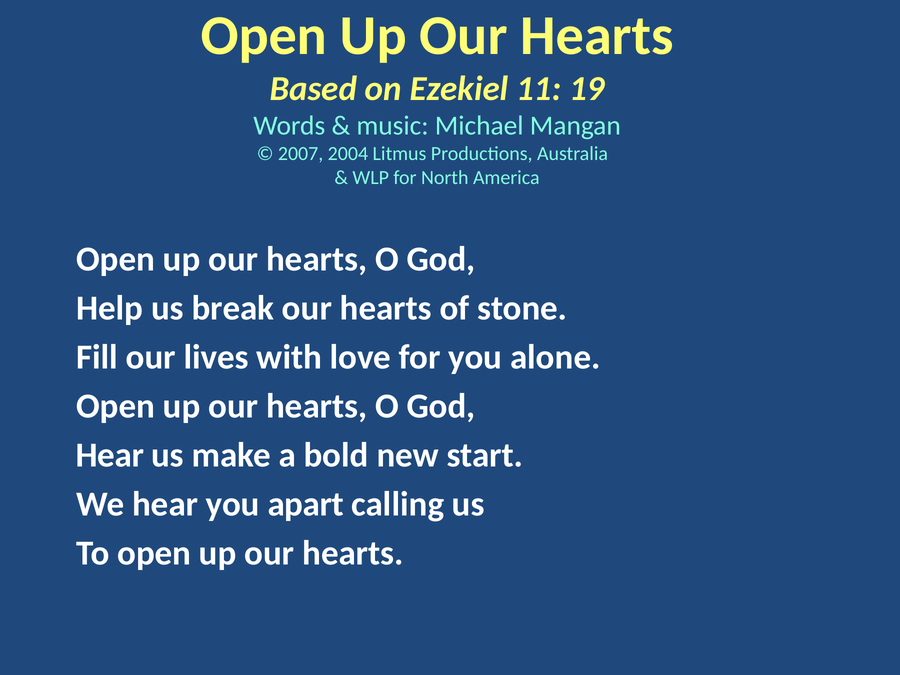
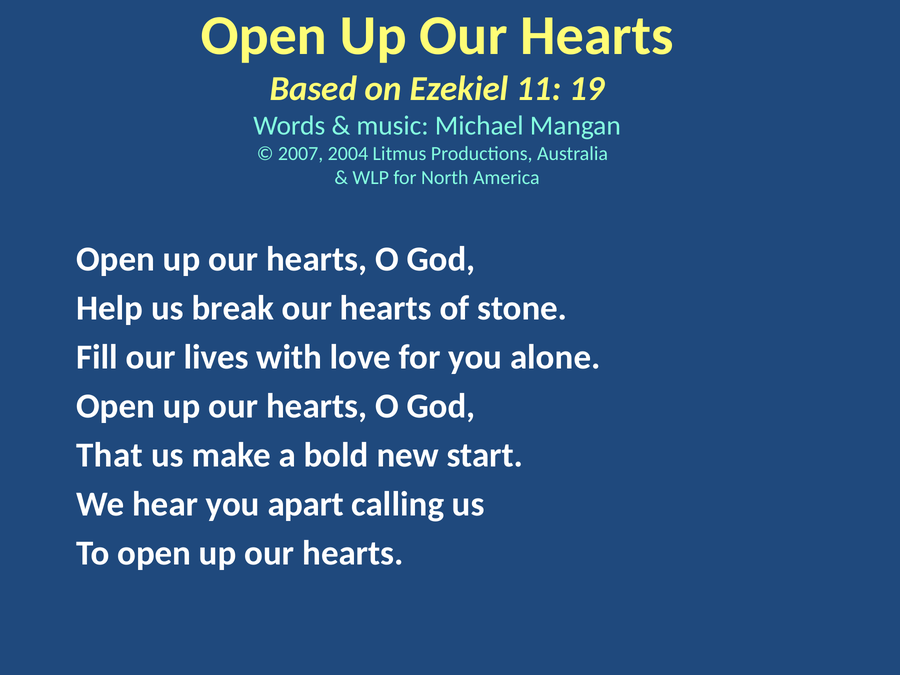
Hear: Hear -> That (110, 455)
